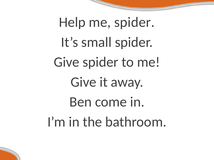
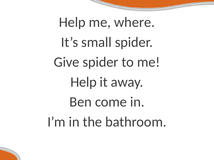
me spider: spider -> where (134, 22)
Give: Give -> Help (84, 82)
